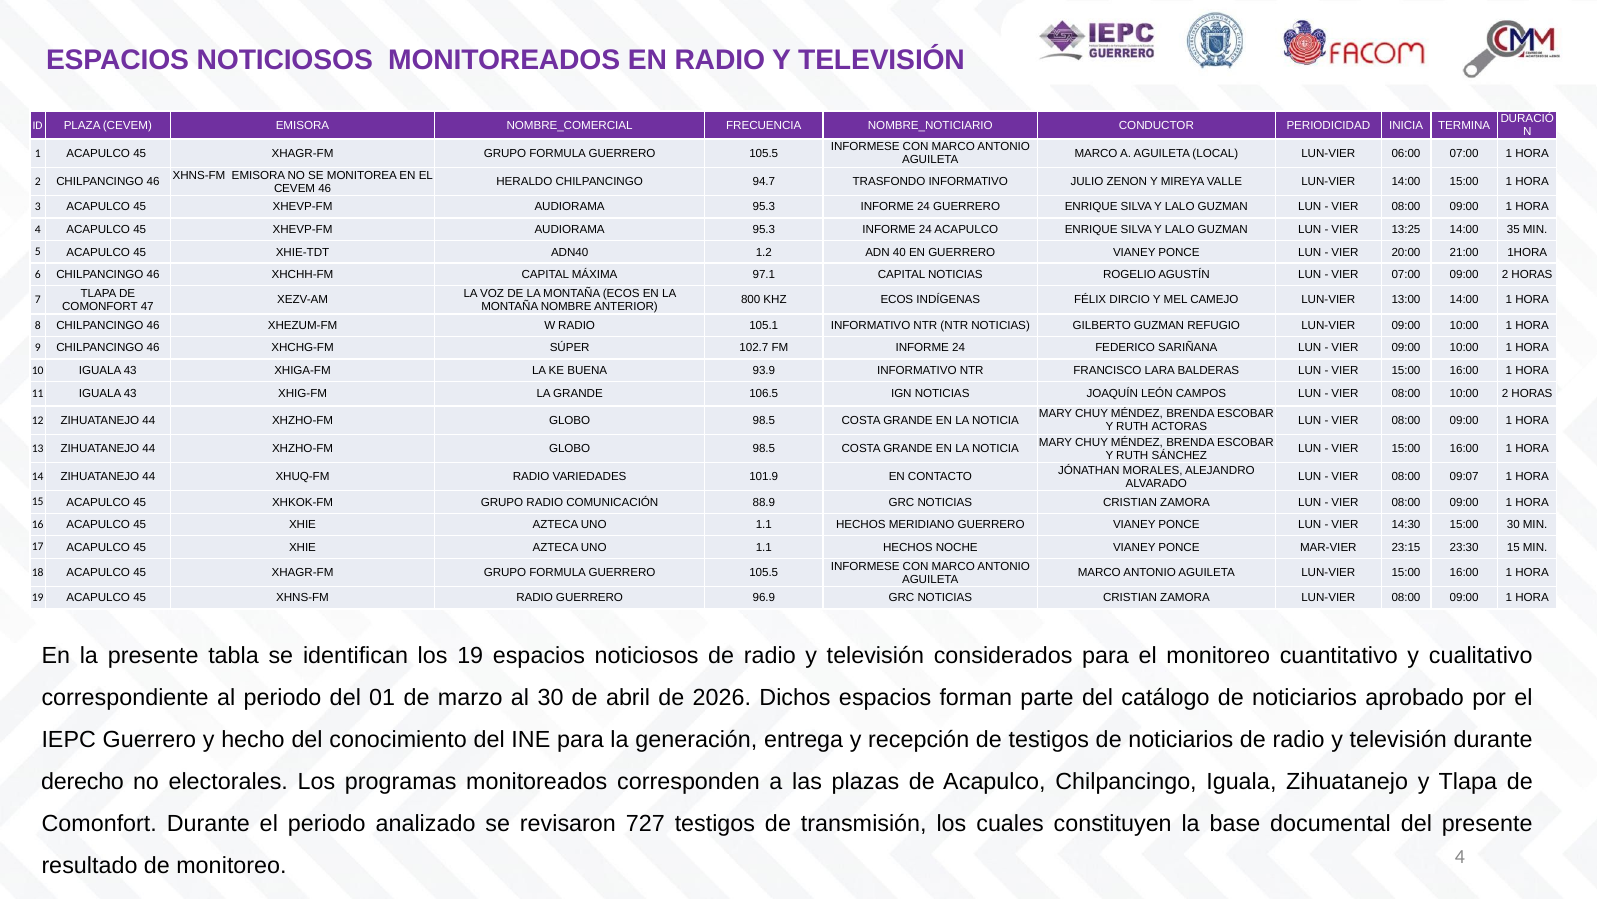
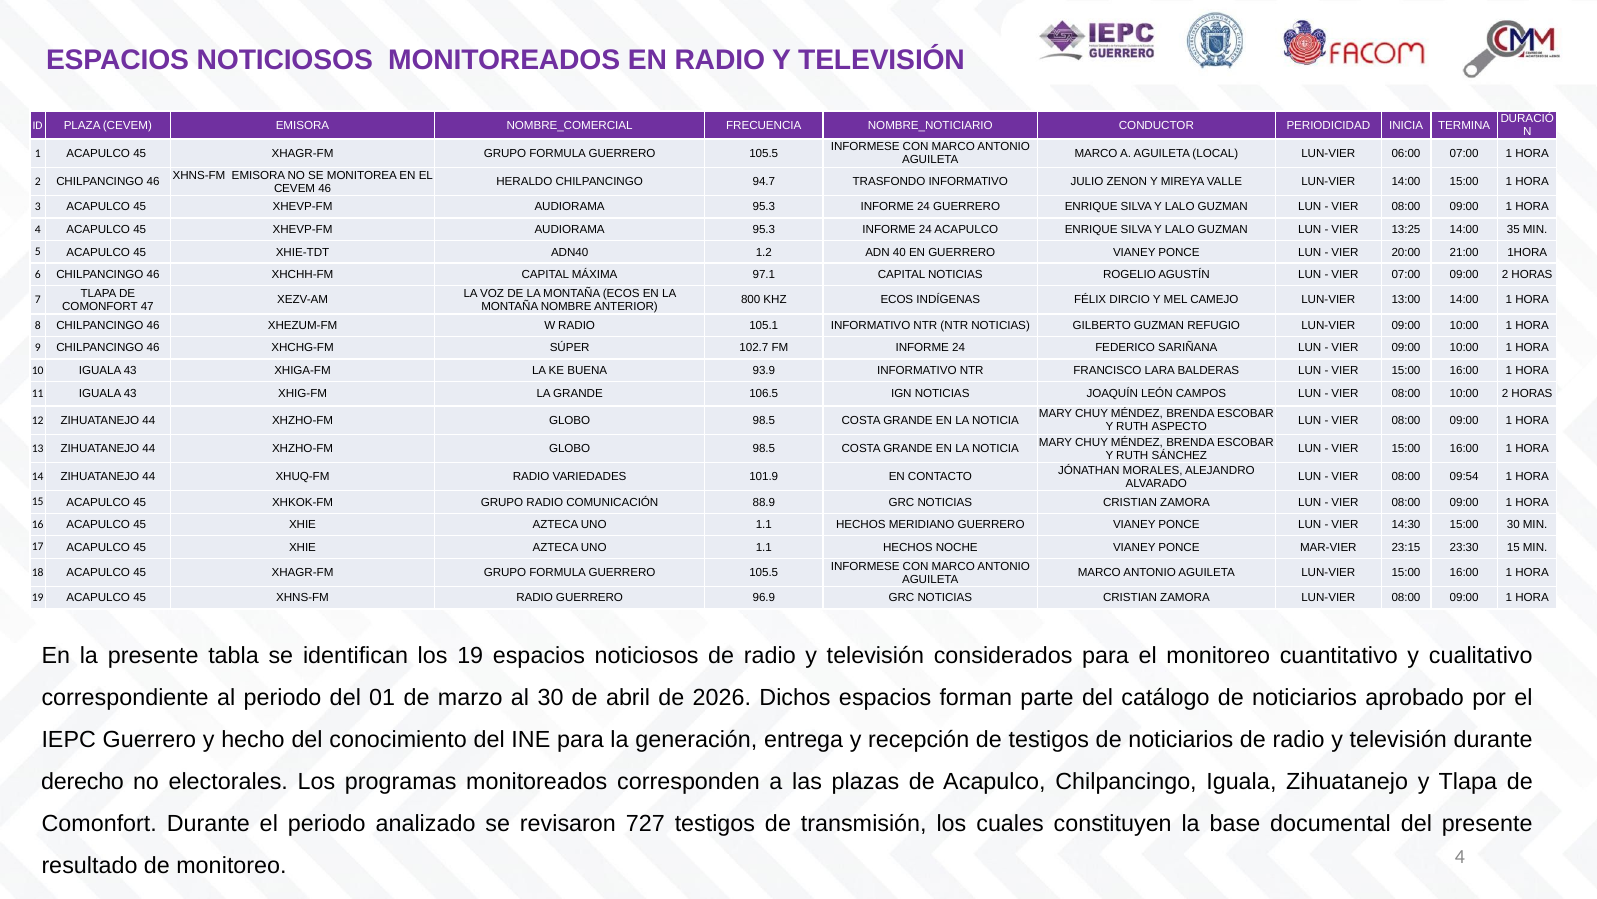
ACTORAS: ACTORAS -> ASPECTO (1179, 427)
09:07: 09:07 -> 09:54 (1464, 477)
